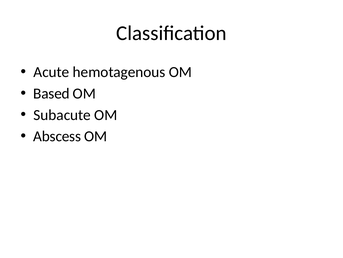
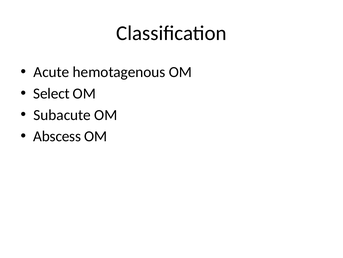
Based: Based -> Select (51, 93)
